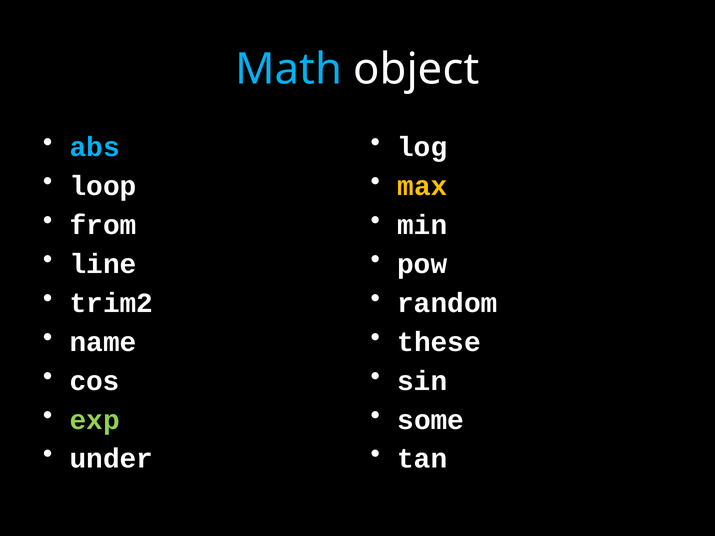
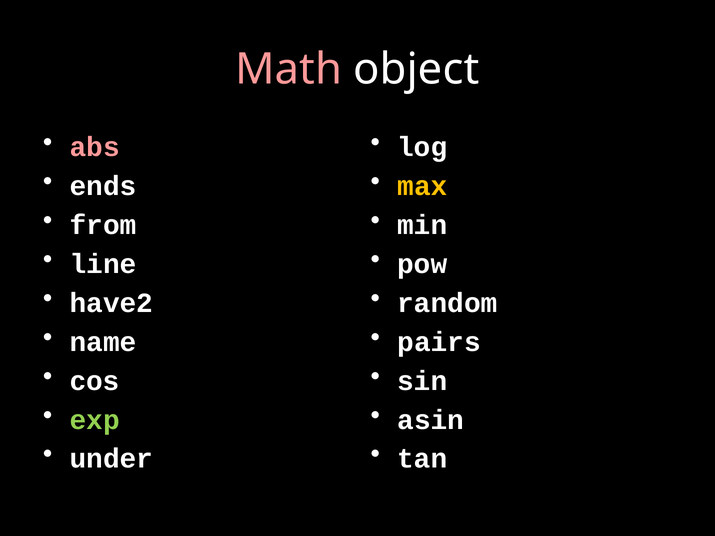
Math colour: light blue -> pink (289, 69)
abs colour: light blue -> pink (95, 147)
loop: loop -> ends (103, 186)
trim2: trim2 -> have2 (111, 303)
these: these -> pairs (439, 342)
some: some -> asin (431, 420)
